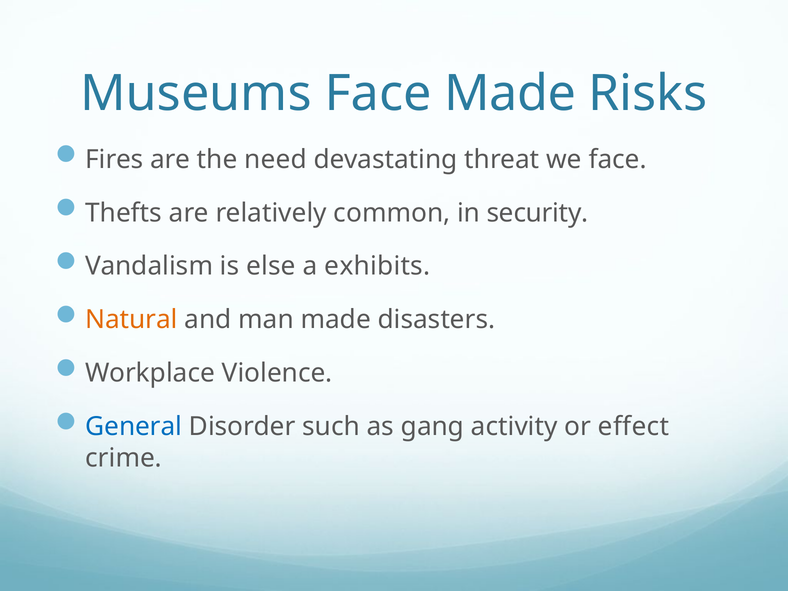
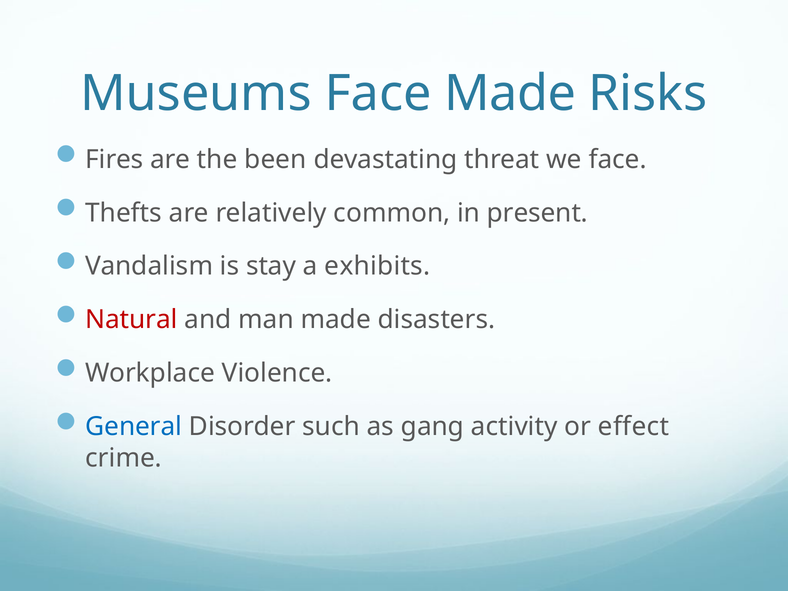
need: need -> been (275, 159)
security: security -> present (537, 213)
else: else -> stay (271, 266)
Natural colour: orange -> red (131, 320)
